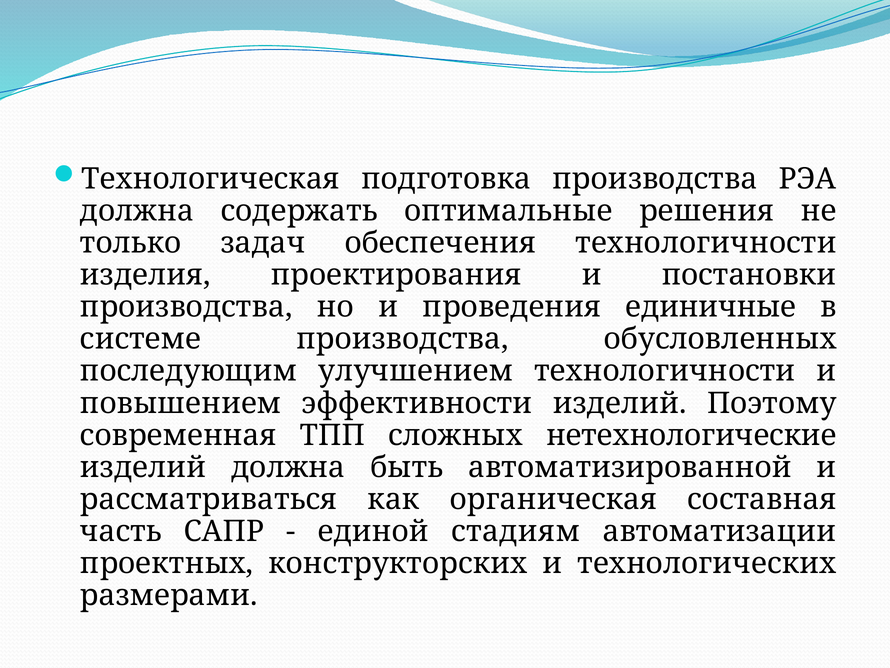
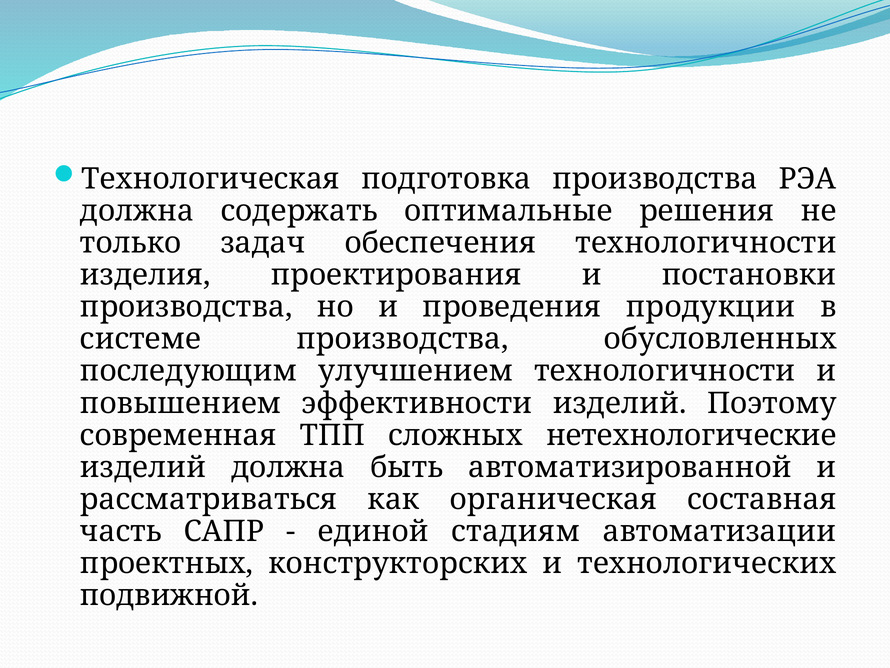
единичные: единичные -> продукции (711, 307)
размерами: размерами -> подвижной (169, 595)
